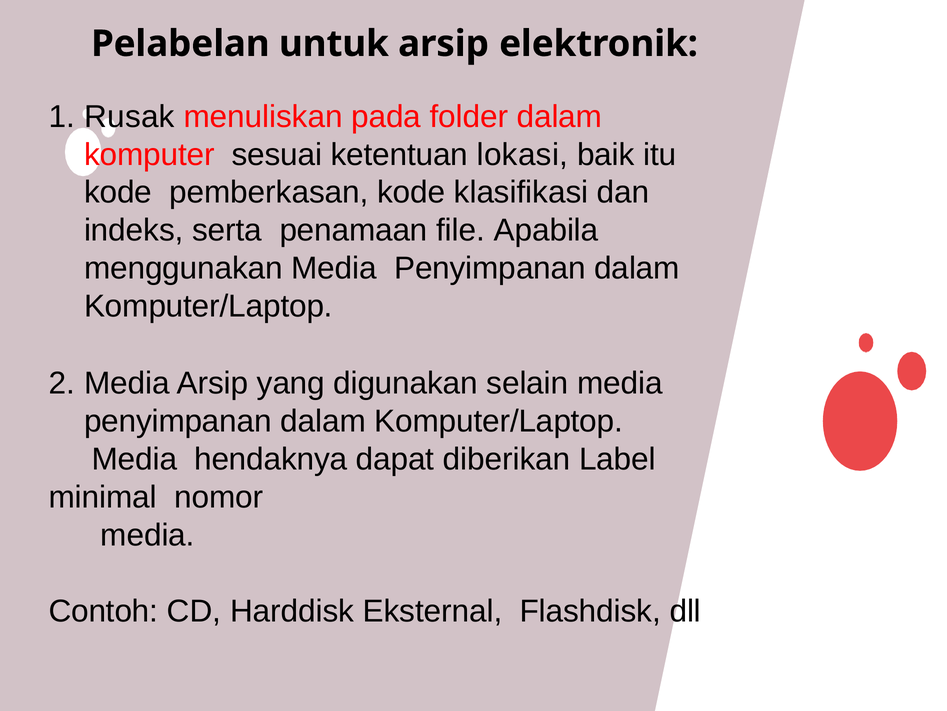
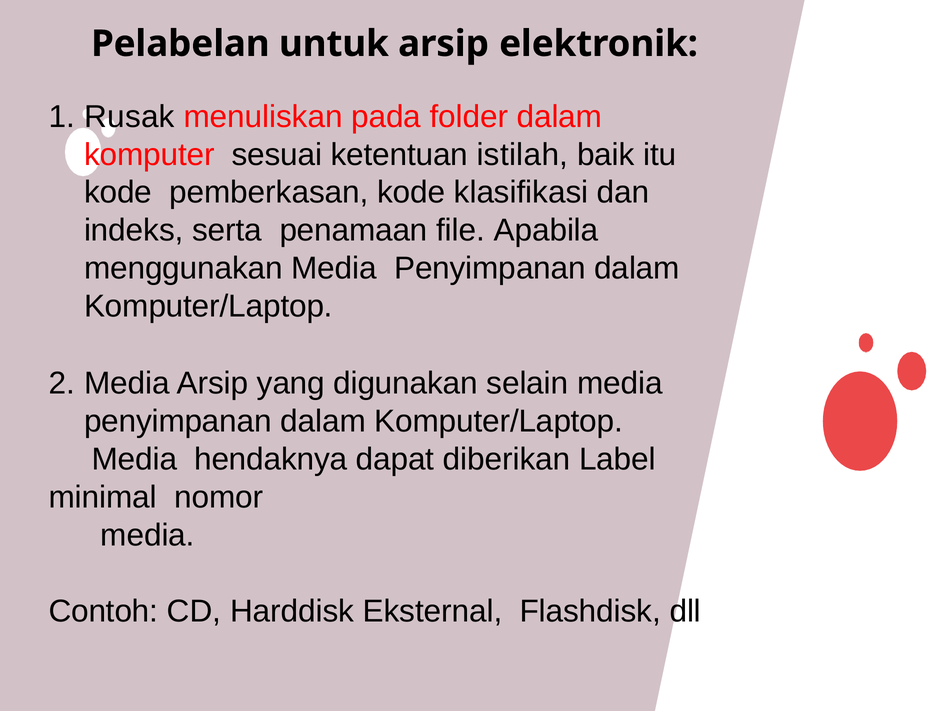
lokasi: lokasi -> istilah (522, 154)
